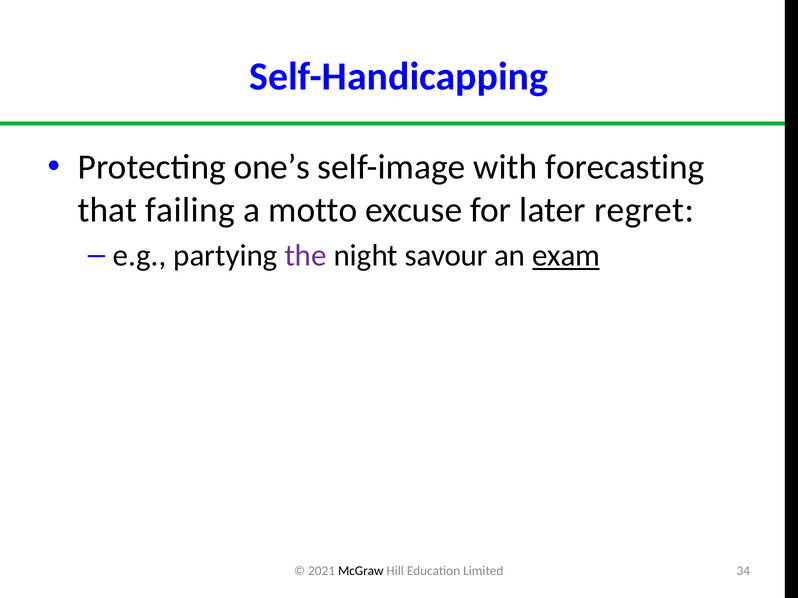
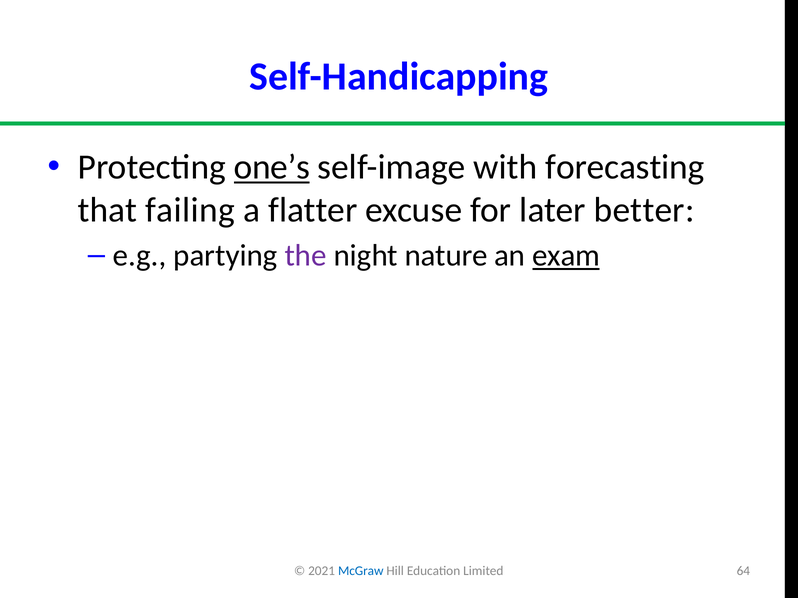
one’s underline: none -> present (272, 167)
motto: motto -> flatter (313, 210)
regret: regret -> better (644, 210)
savour: savour -> nature (446, 256)
McGraw colour: black -> blue (361, 571)
34: 34 -> 64 (743, 571)
